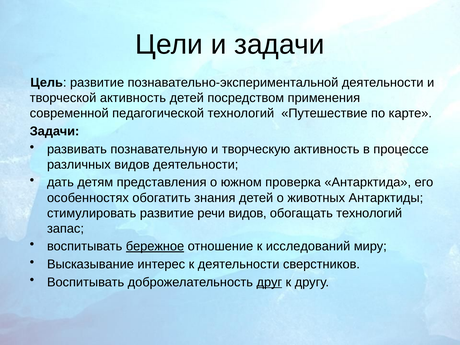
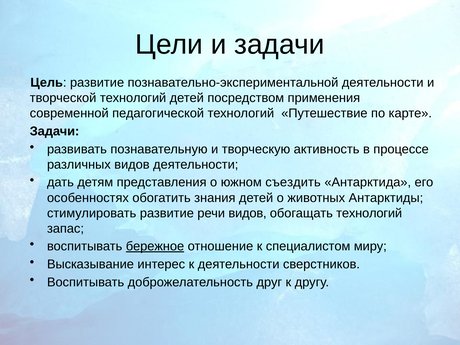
творческой активность: активность -> технологий (133, 98)
проверка: проверка -> съездить (293, 182)
исследований: исследований -> специалистом (308, 246)
друг underline: present -> none (269, 282)
